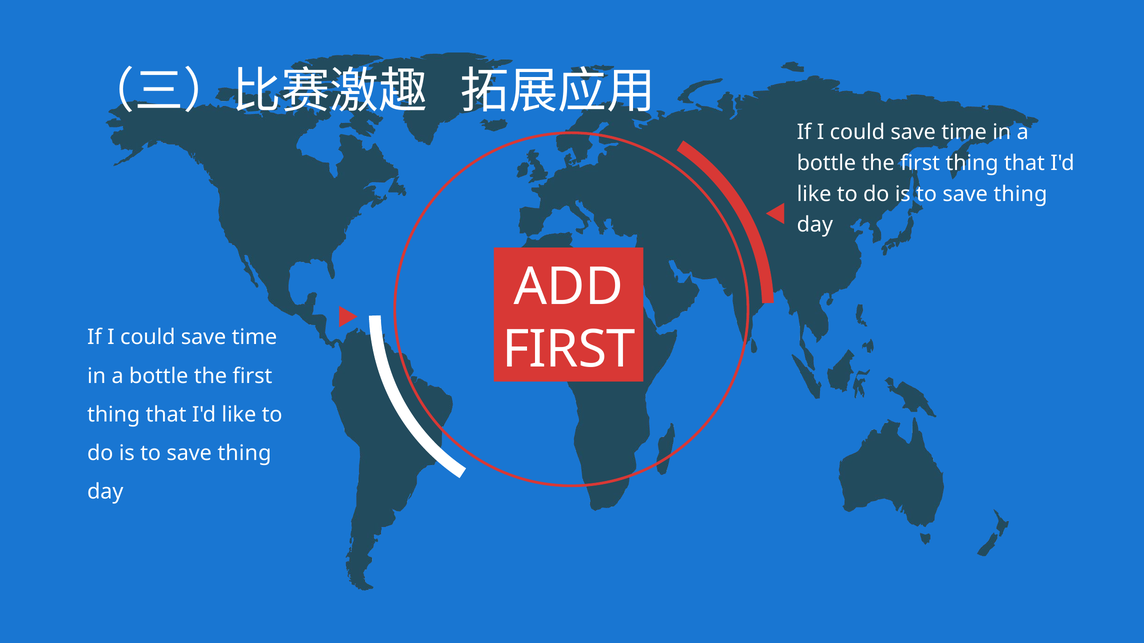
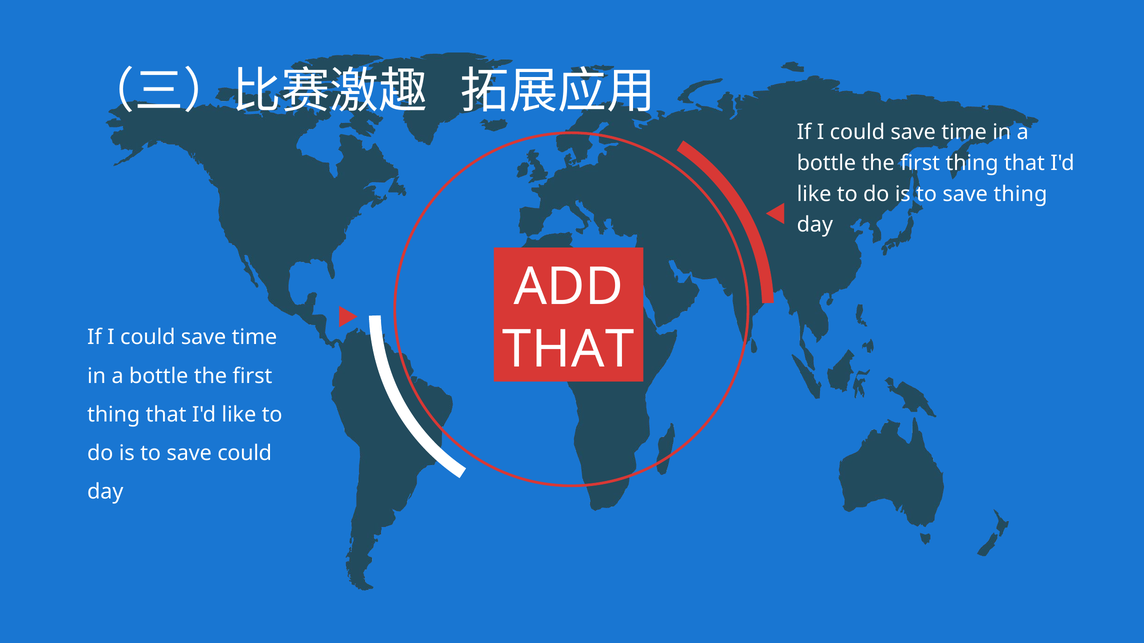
FIRST: FIRST -> THAT (568, 350)
thing: thing -> could (245, 454)
